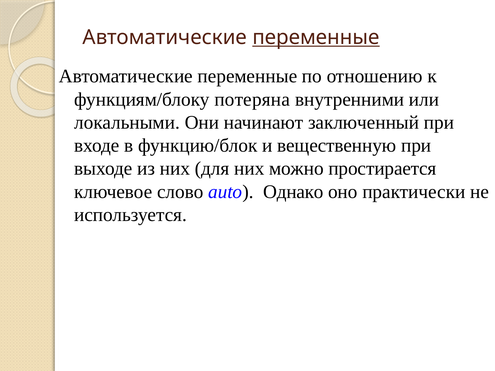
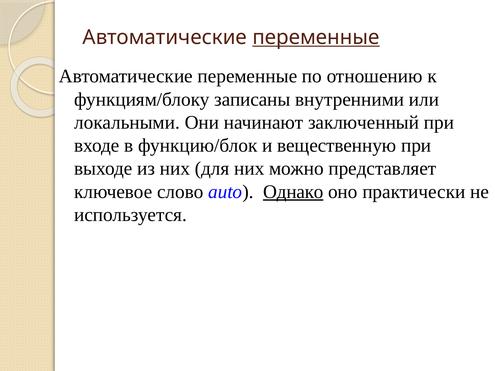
потеряна: потеряна -> записаны (252, 99)
простирается: простирается -> представляет (382, 169)
Однако underline: none -> present (293, 192)
